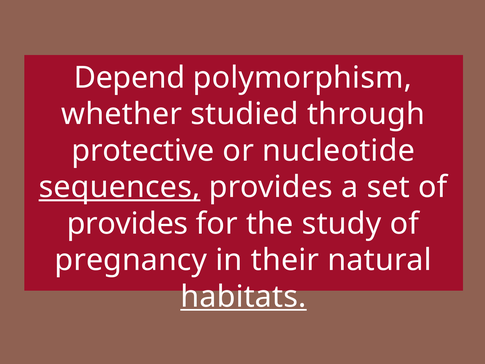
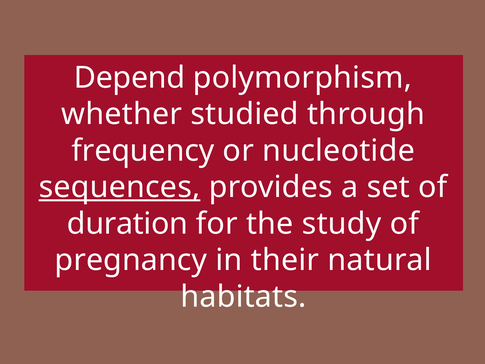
protective: protective -> frequency (143, 151)
provides: provides -> duration (127, 224)
habitats underline: present -> none (243, 296)
